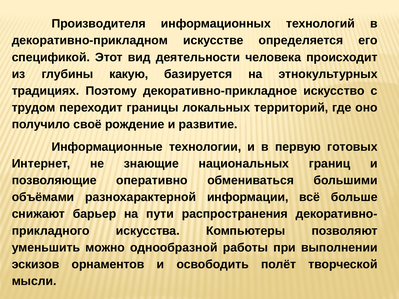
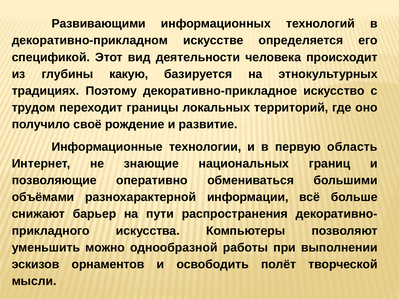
Производителя: Производителя -> Развивающими (99, 24)
готовых: готовых -> область (352, 147)
